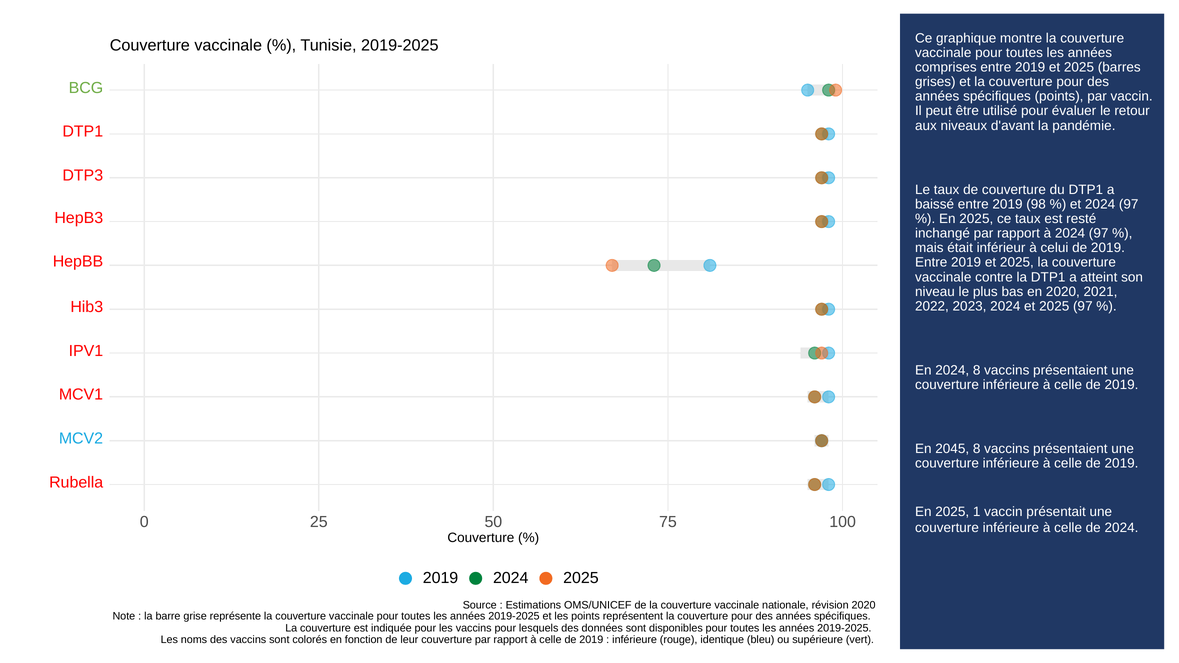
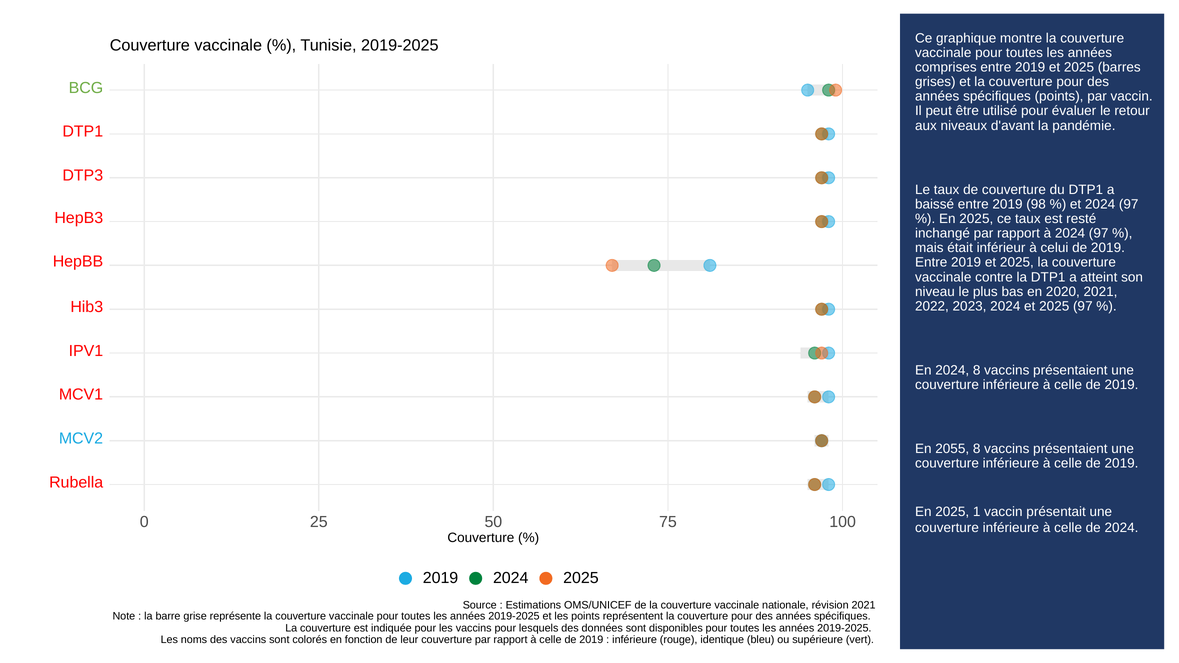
2045: 2045 -> 2055 (952, 449)
révision 2020: 2020 -> 2021 (864, 605)
